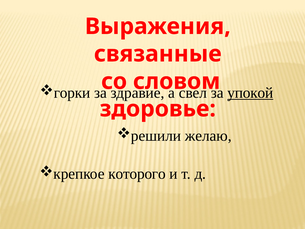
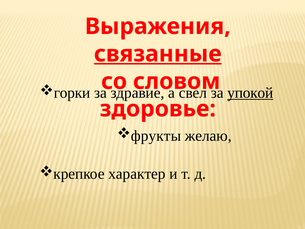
связанные underline: none -> present (158, 54)
решили: решили -> фрукты (156, 136)
которого: которого -> характер (137, 174)
